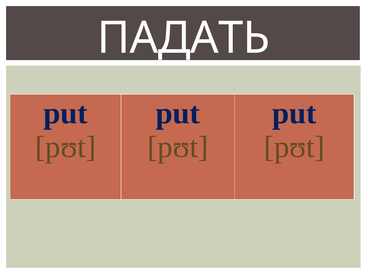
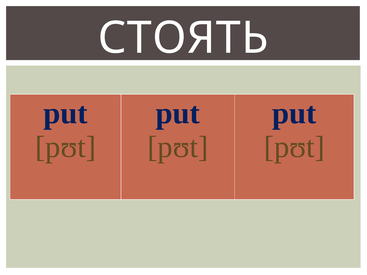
ПАДАТЬ: ПАДАТЬ -> СТОЯТЬ (183, 38)
